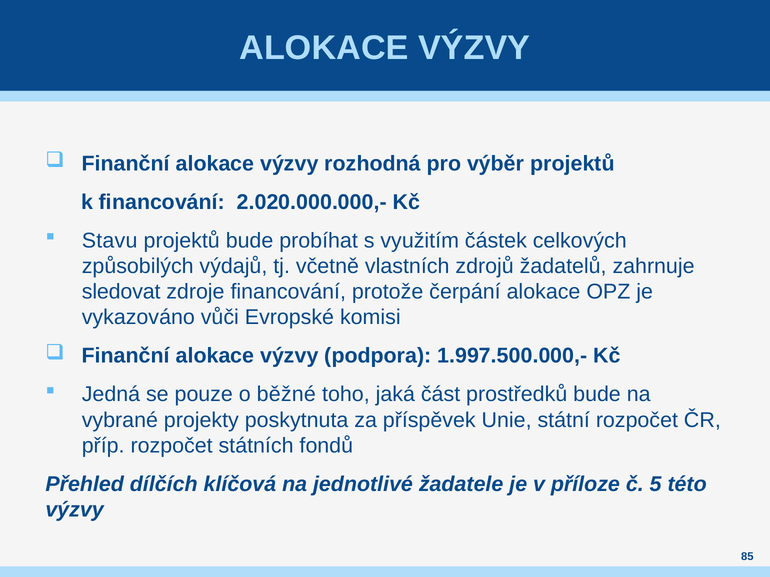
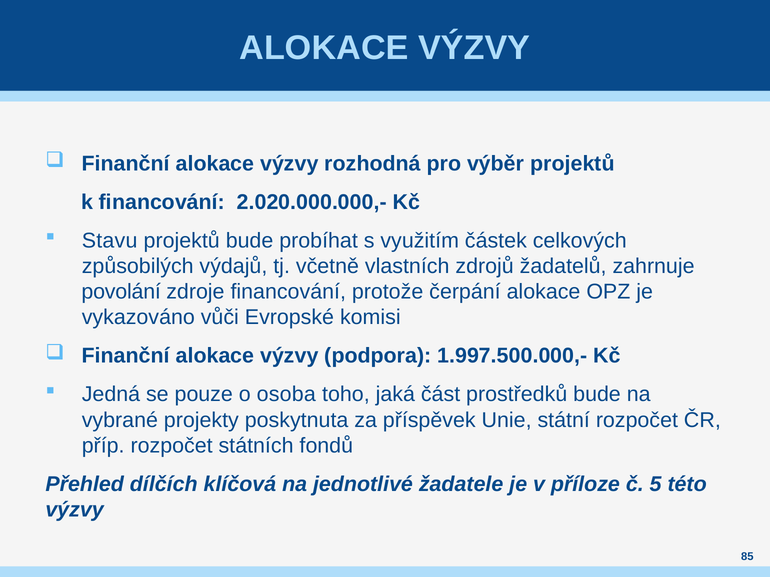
sledovat: sledovat -> povolání (121, 292)
běžné: běžné -> osoba (286, 395)
